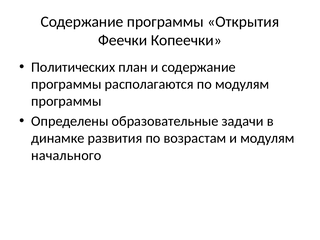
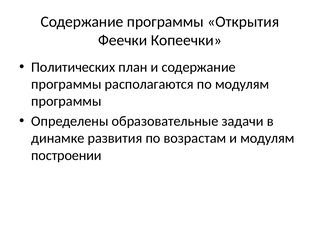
начального: начального -> построении (66, 155)
